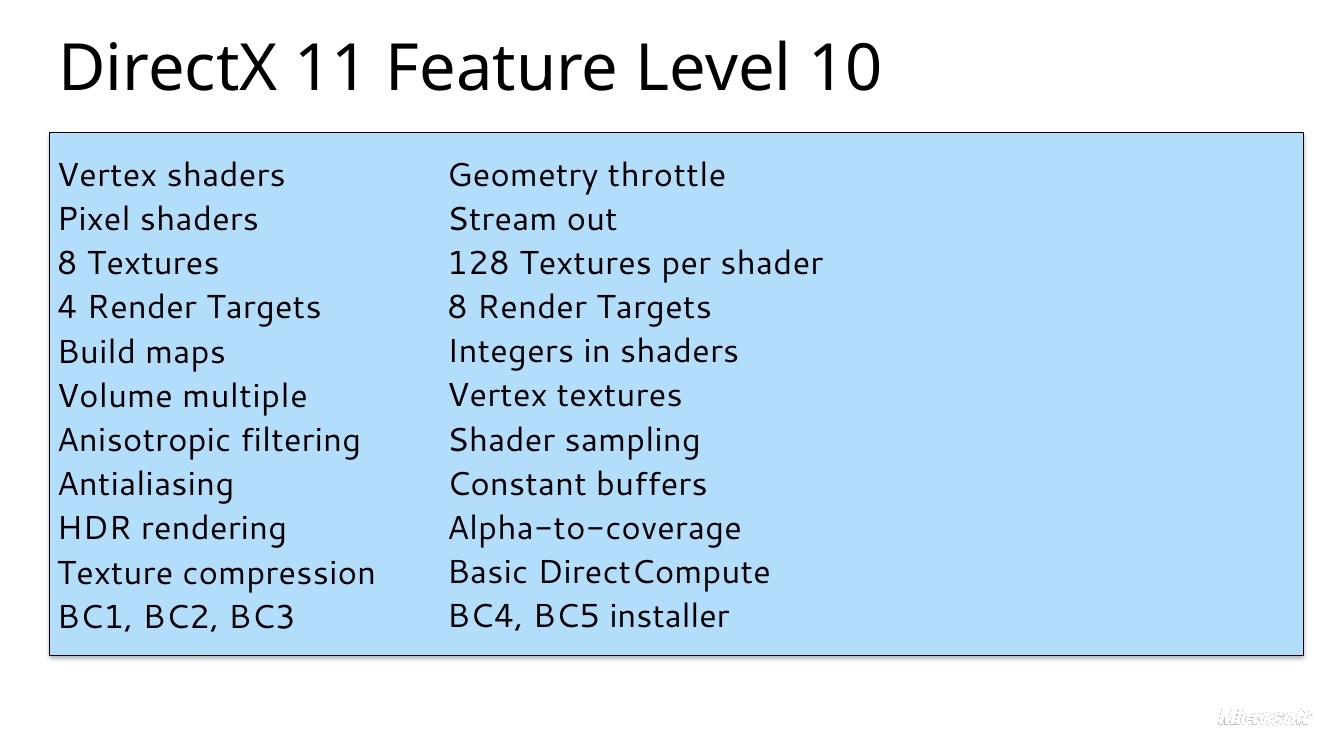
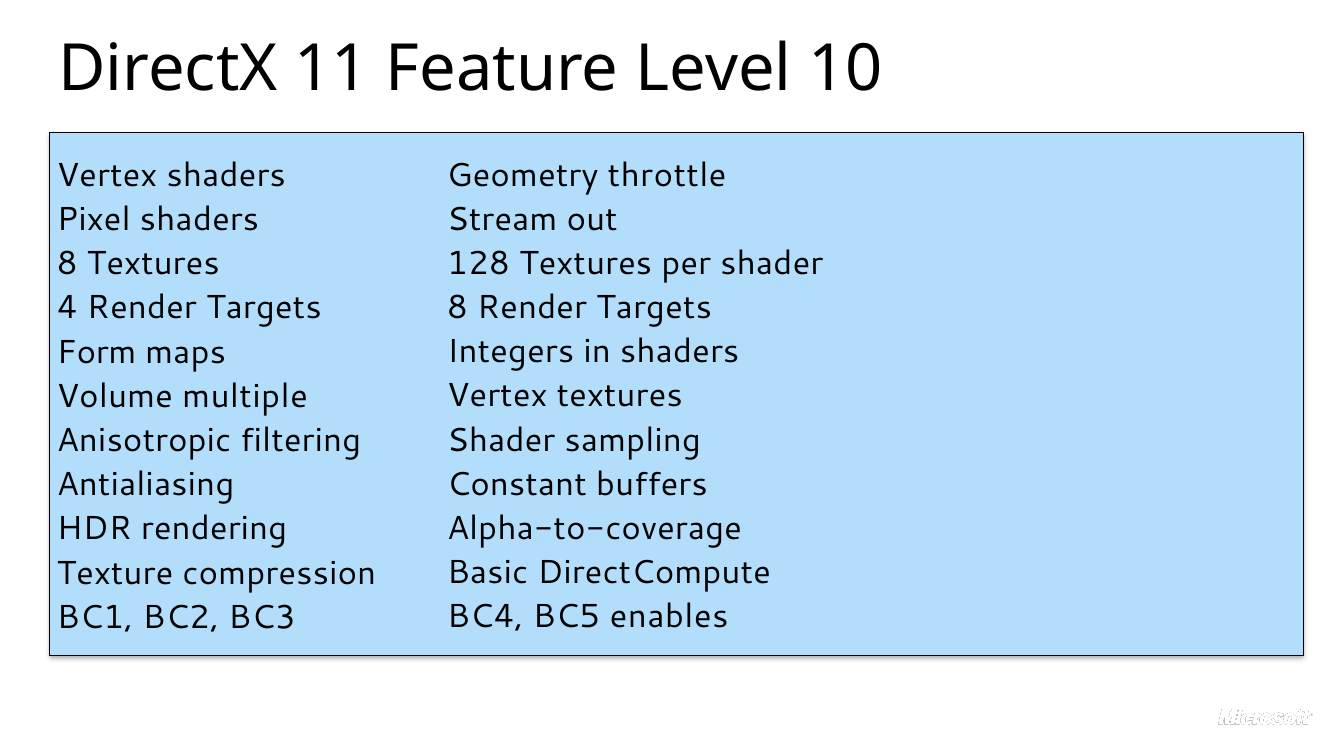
Build: Build -> Form (97, 352)
installer: installer -> enables (669, 617)
